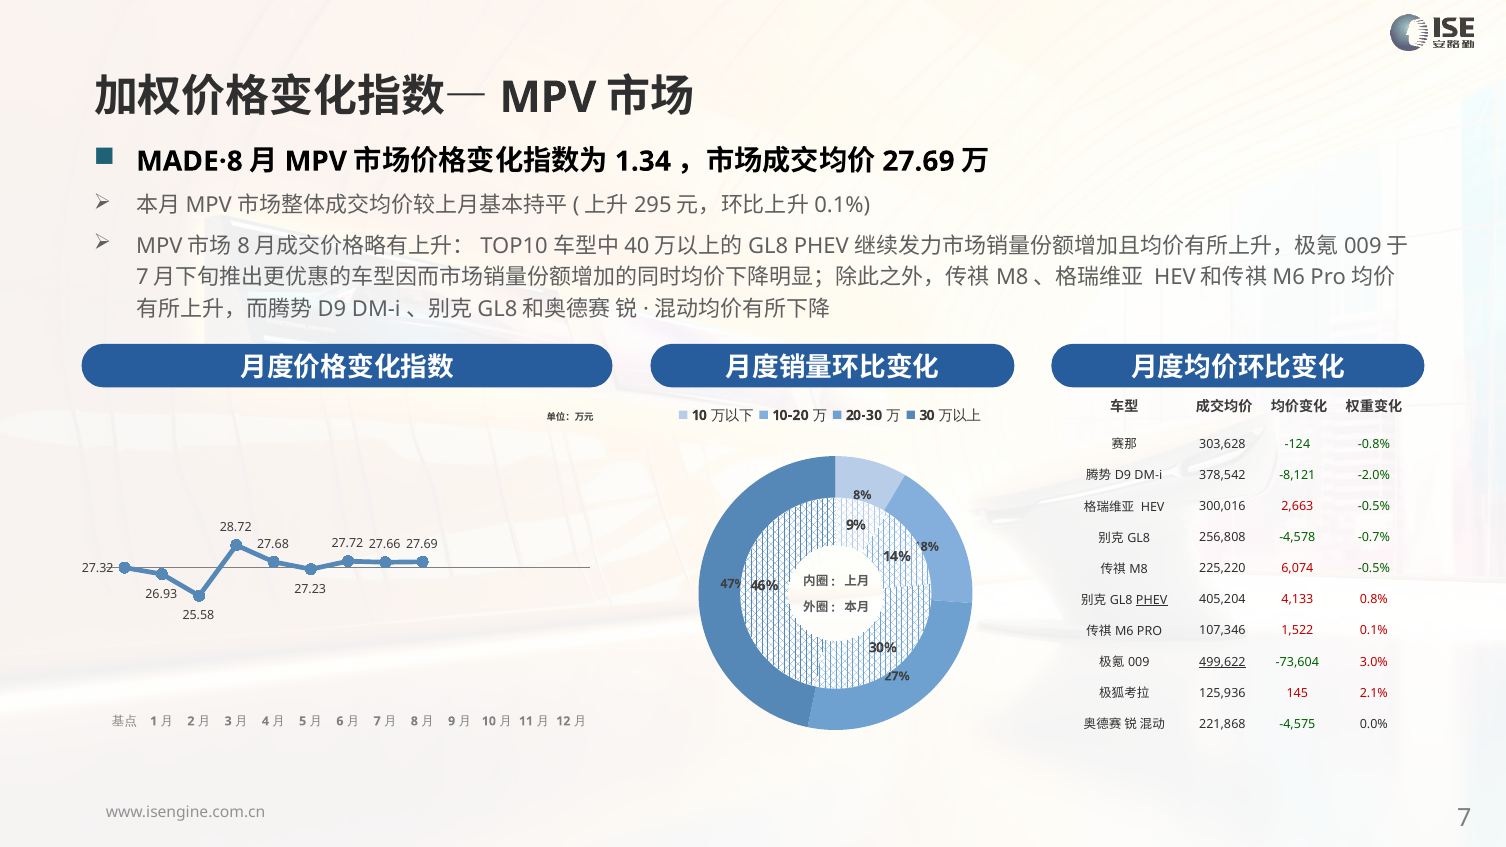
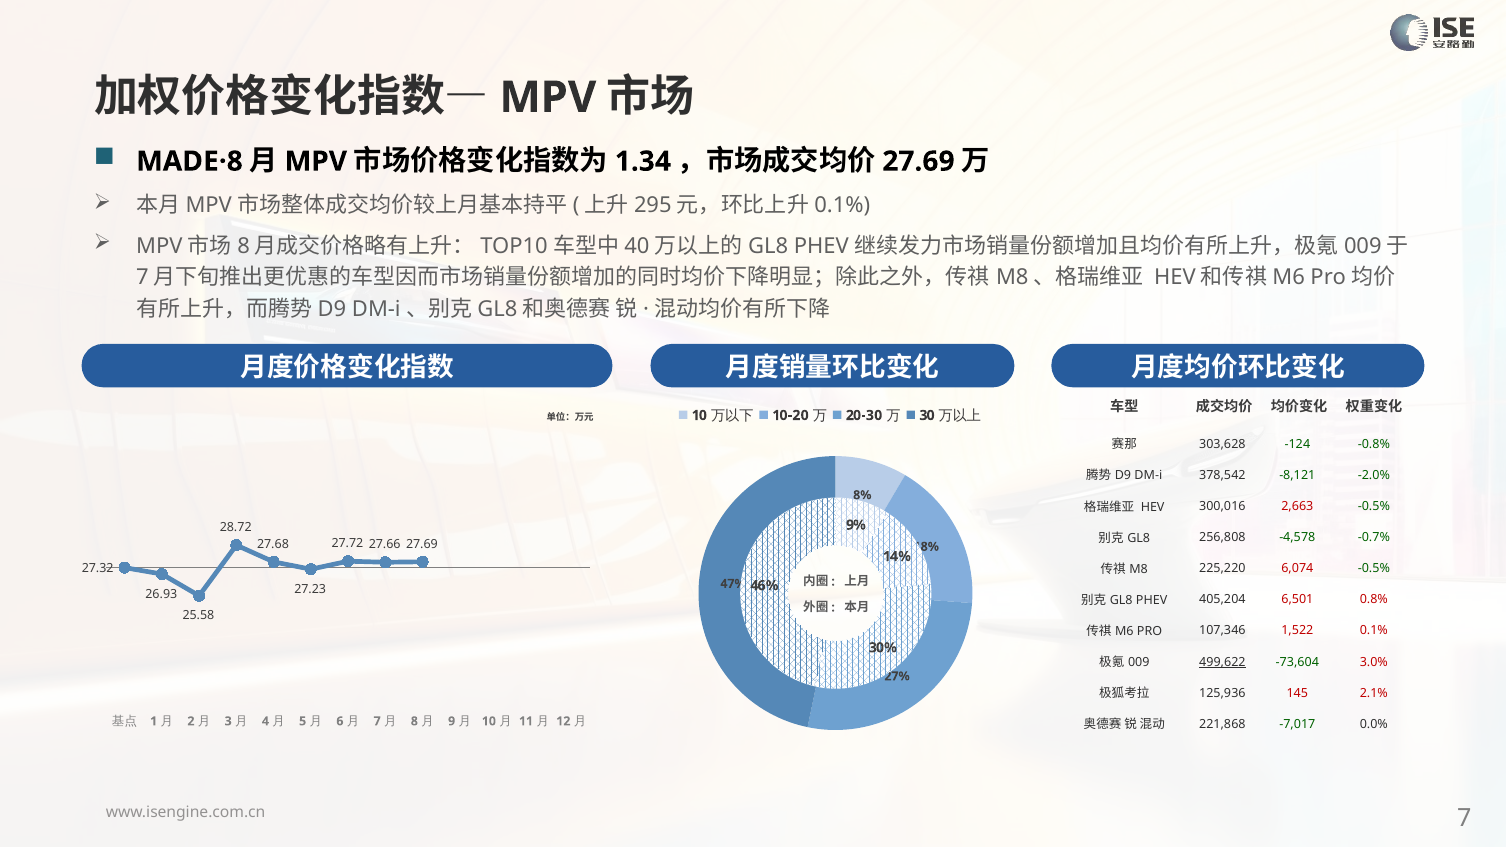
PHEV underline: present -> none (1152, 600)
4,133: 4,133 -> 6,501 (1297, 600)
-4,575: -4,575 -> -7,017 (1297, 724)
